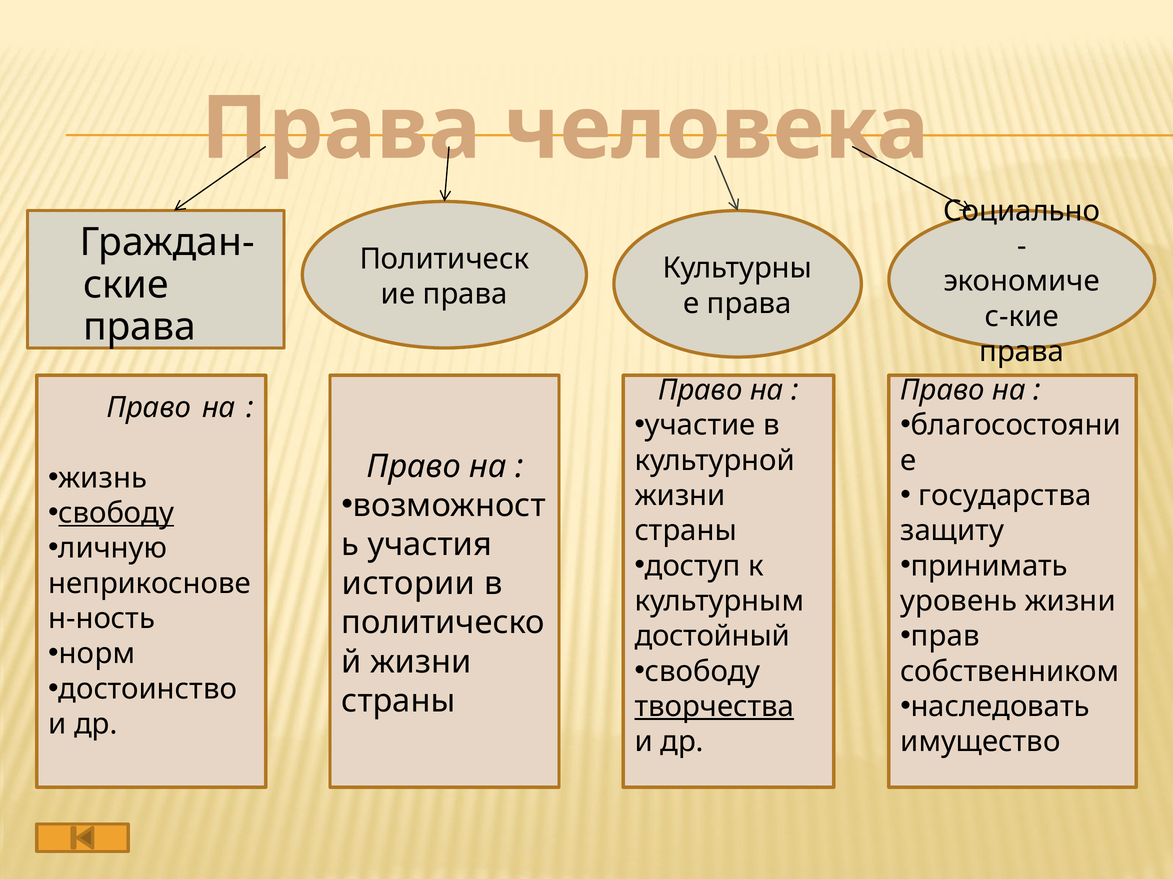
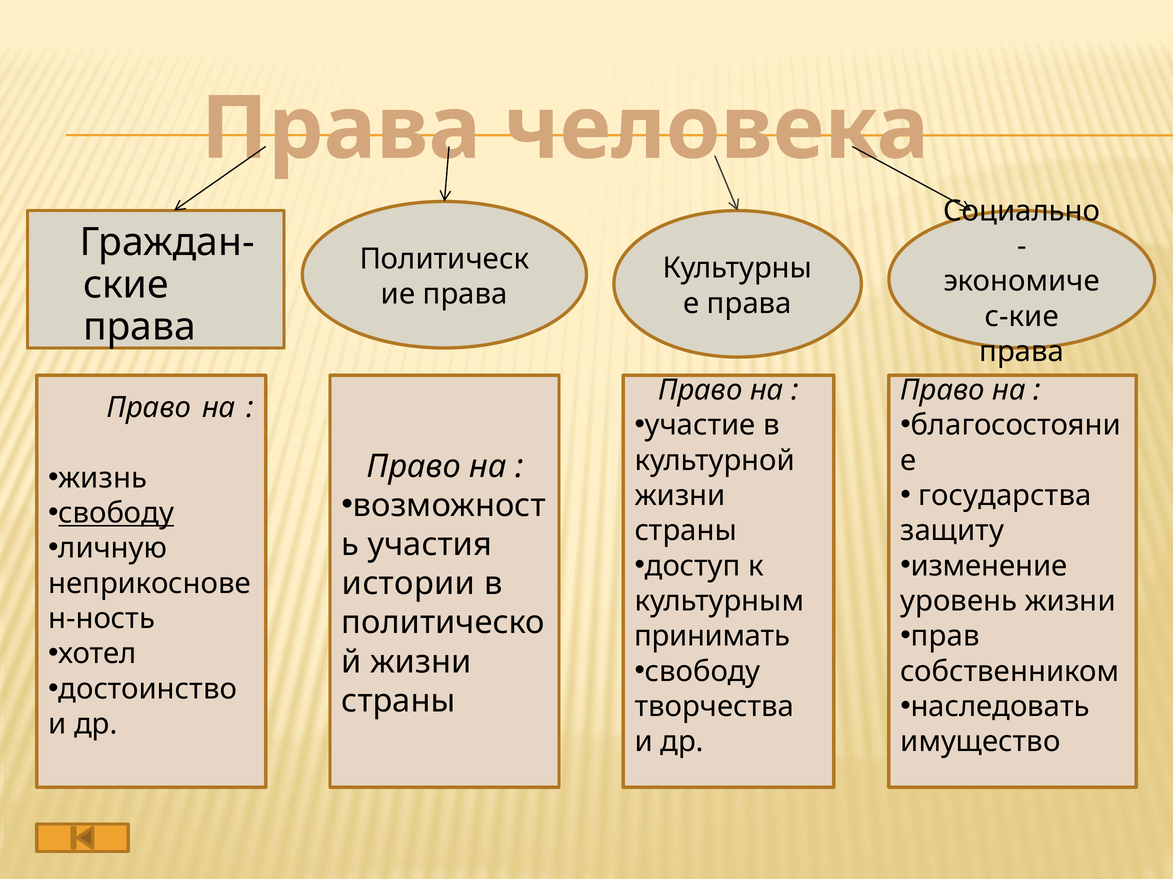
принимать: принимать -> изменение (989, 566)
достойный: достойный -> принимать (712, 637)
норм: норм -> хотел (97, 654)
творчества underline: present -> none (714, 707)
